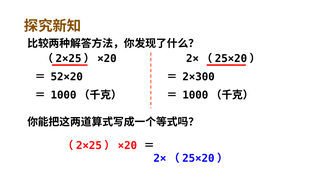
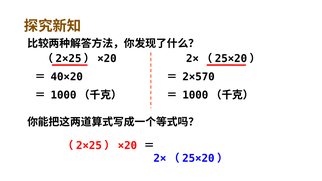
52×20: 52×20 -> 40×20 (67, 77)
2×300: 2×300 -> 2×570 (199, 77)
